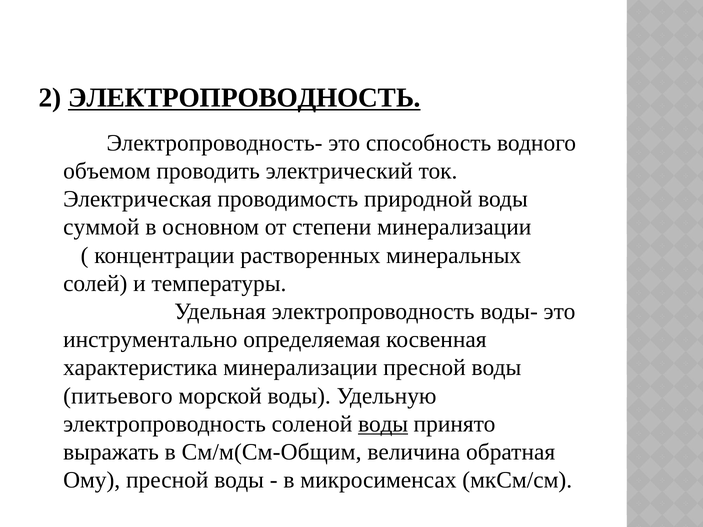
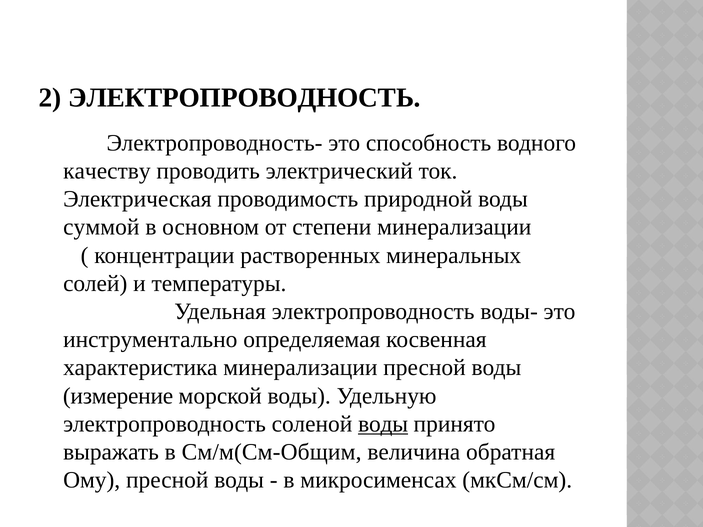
ЭЛЕКТРОПРОВОДНОСТЬ underline: present -> none (244, 98)
объемом: объемом -> качеству (107, 171)
питьевого: питьевого -> измерение (118, 396)
